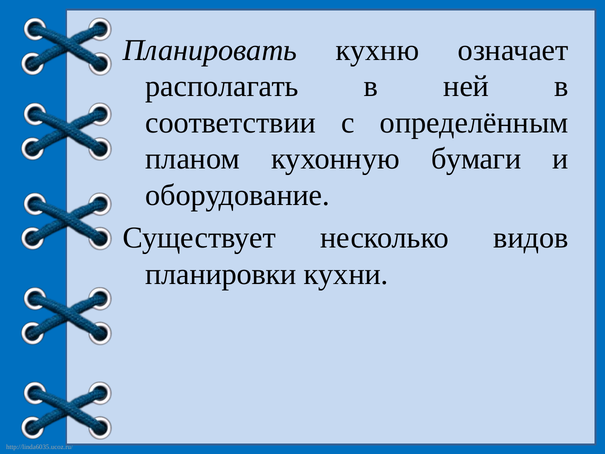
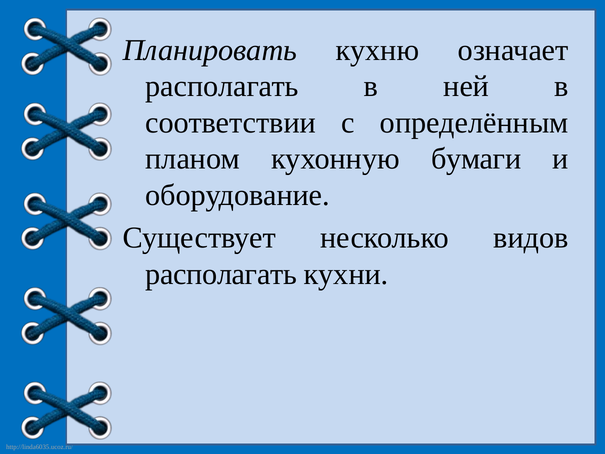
планировки: планировки -> располагать (221, 274)
